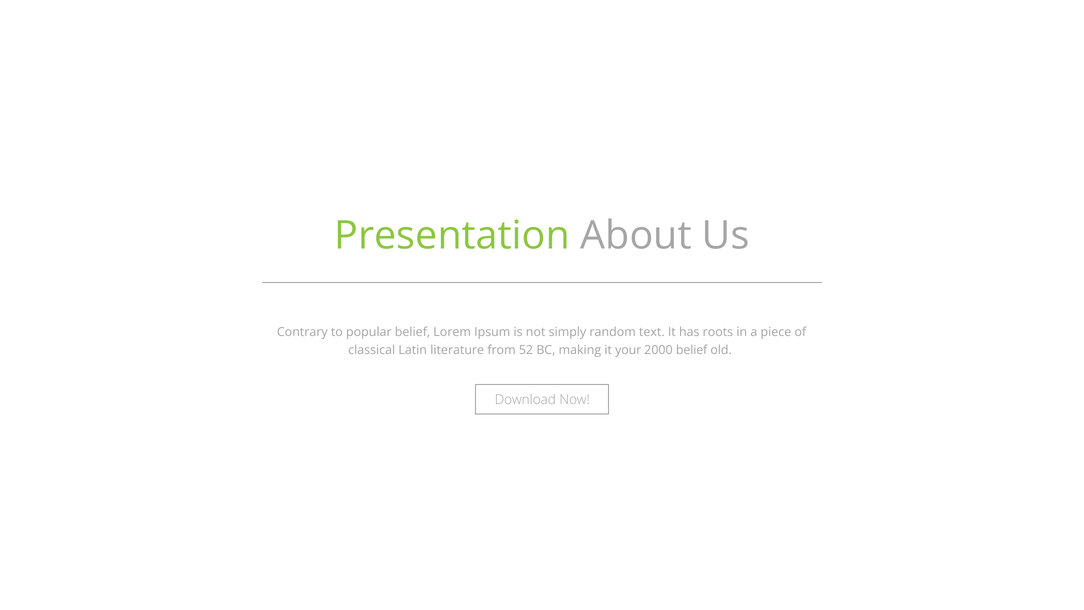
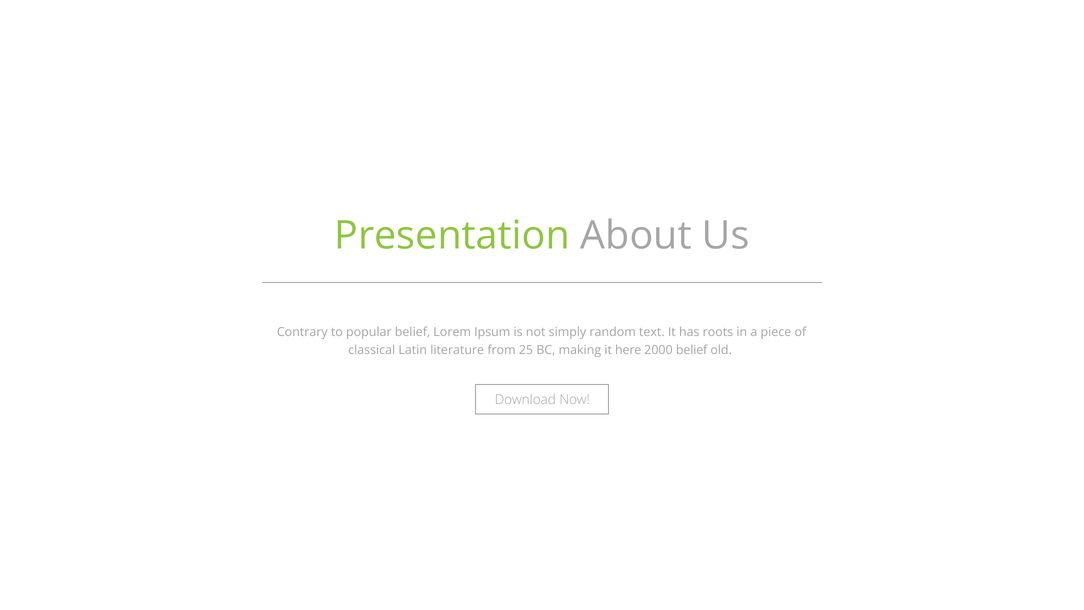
52: 52 -> 25 (526, 350)
your: your -> here (628, 350)
